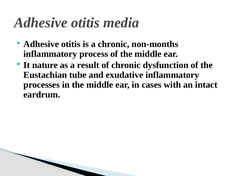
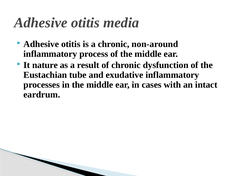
non-months: non-months -> non-around (155, 44)
